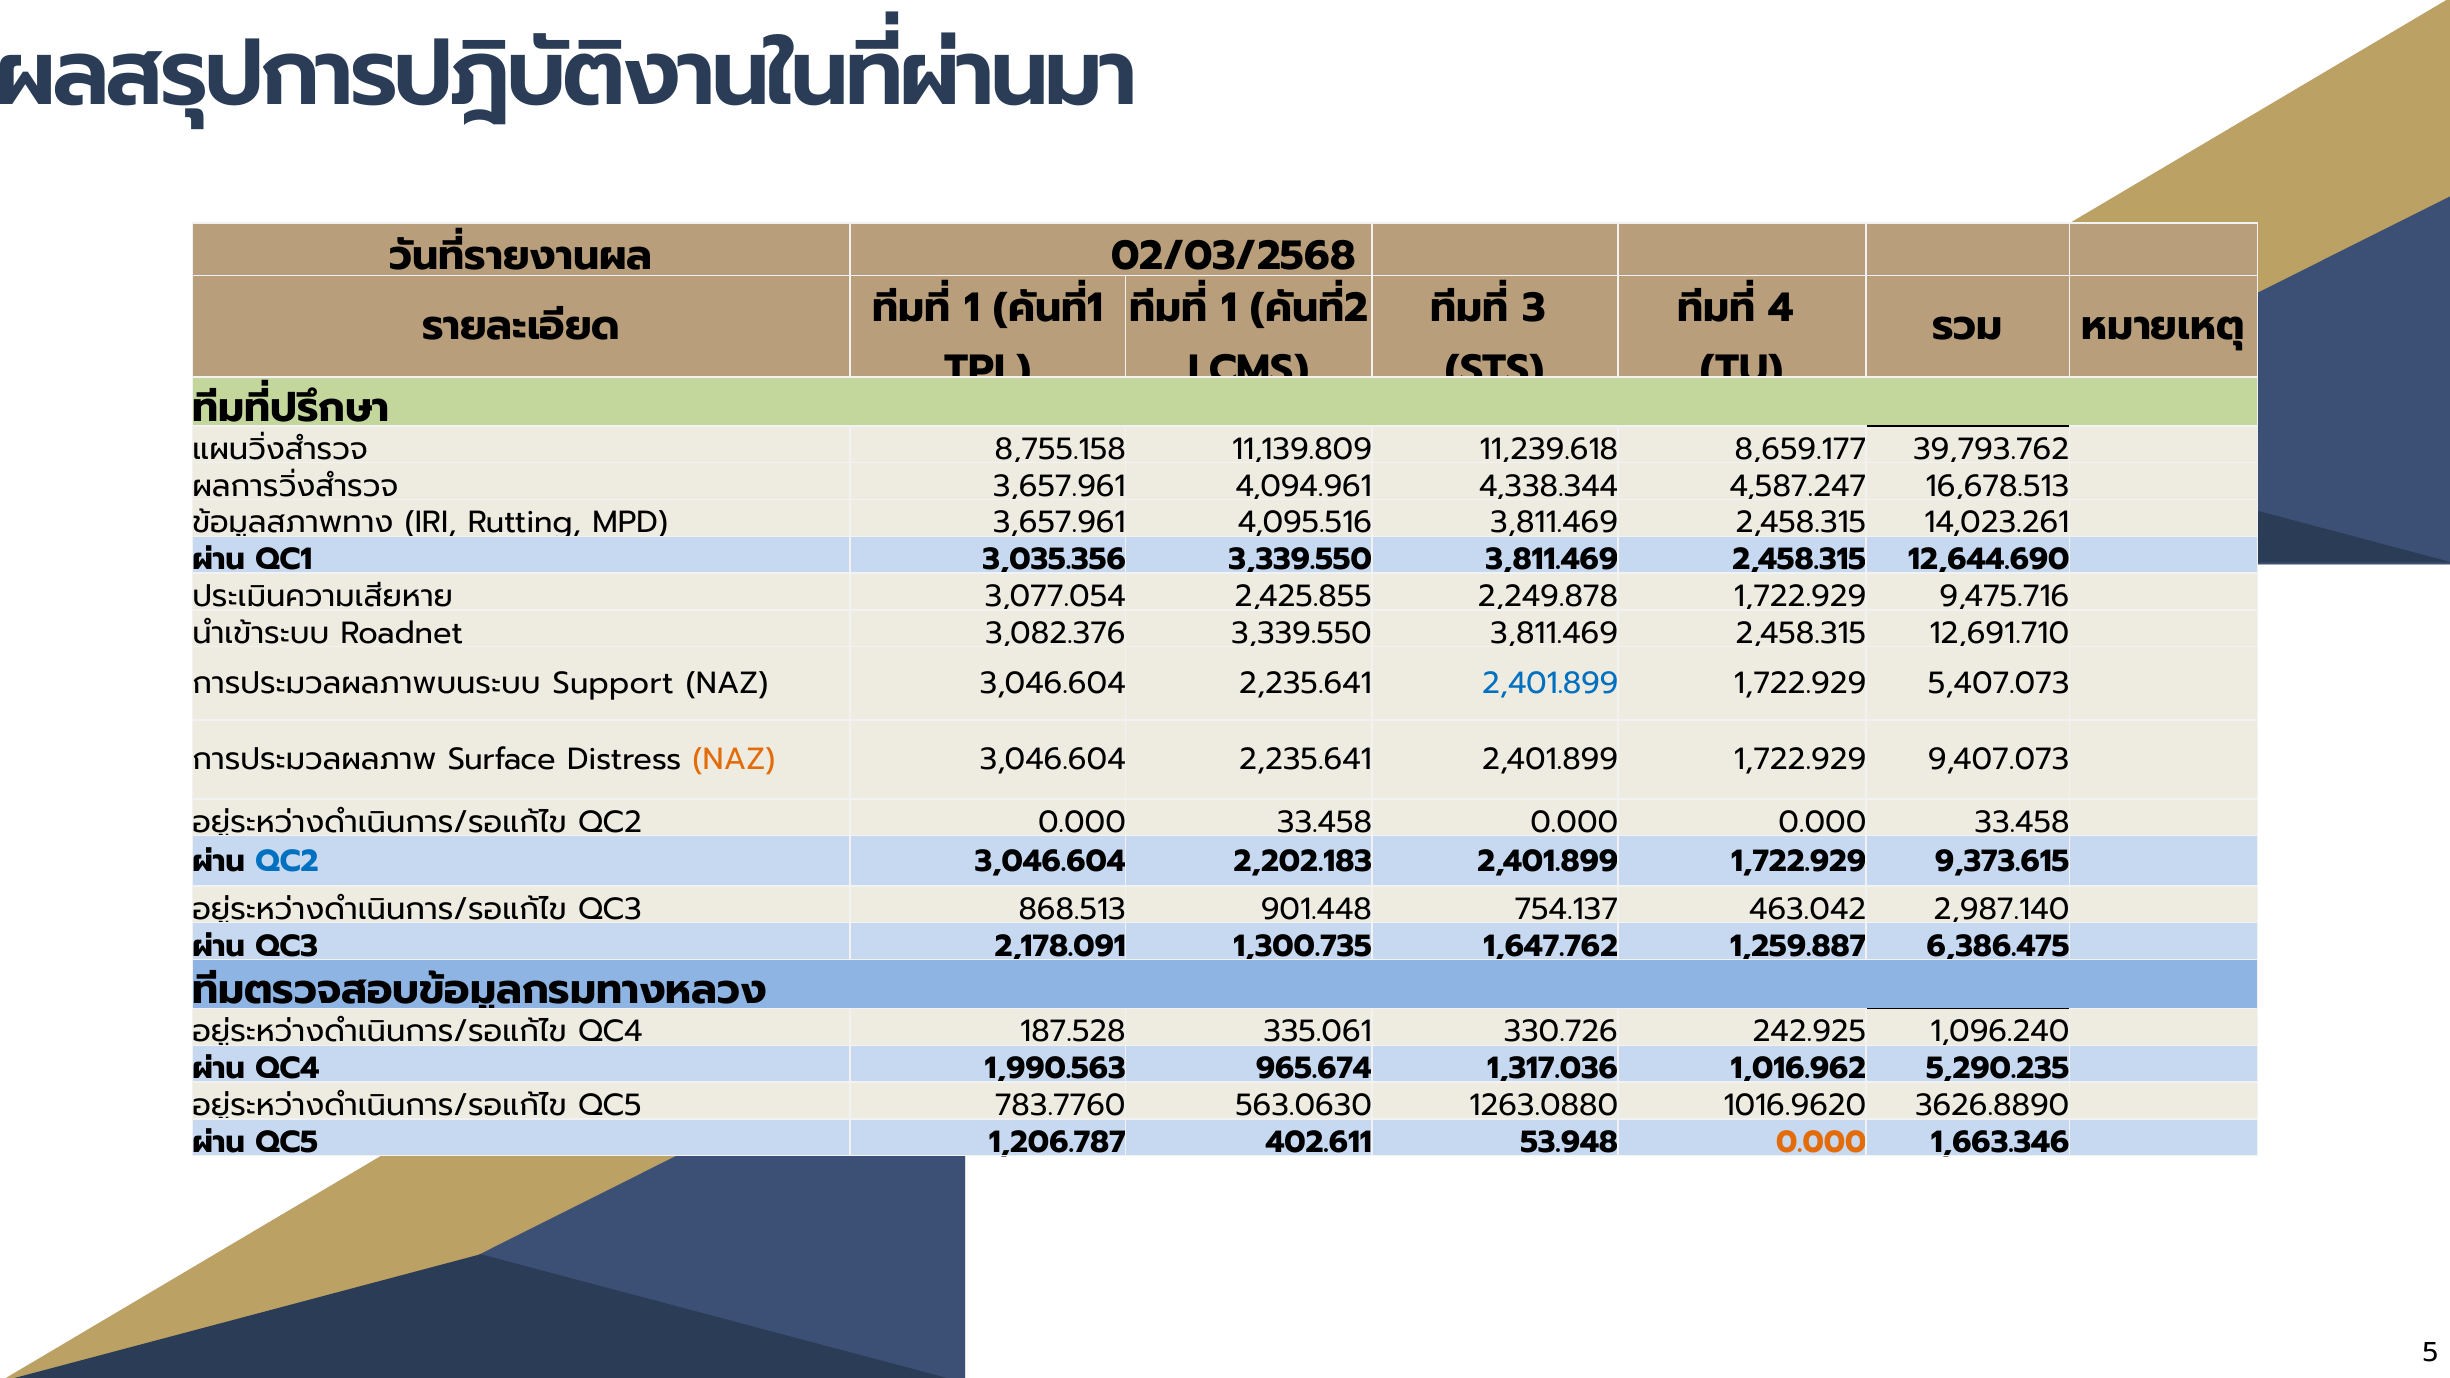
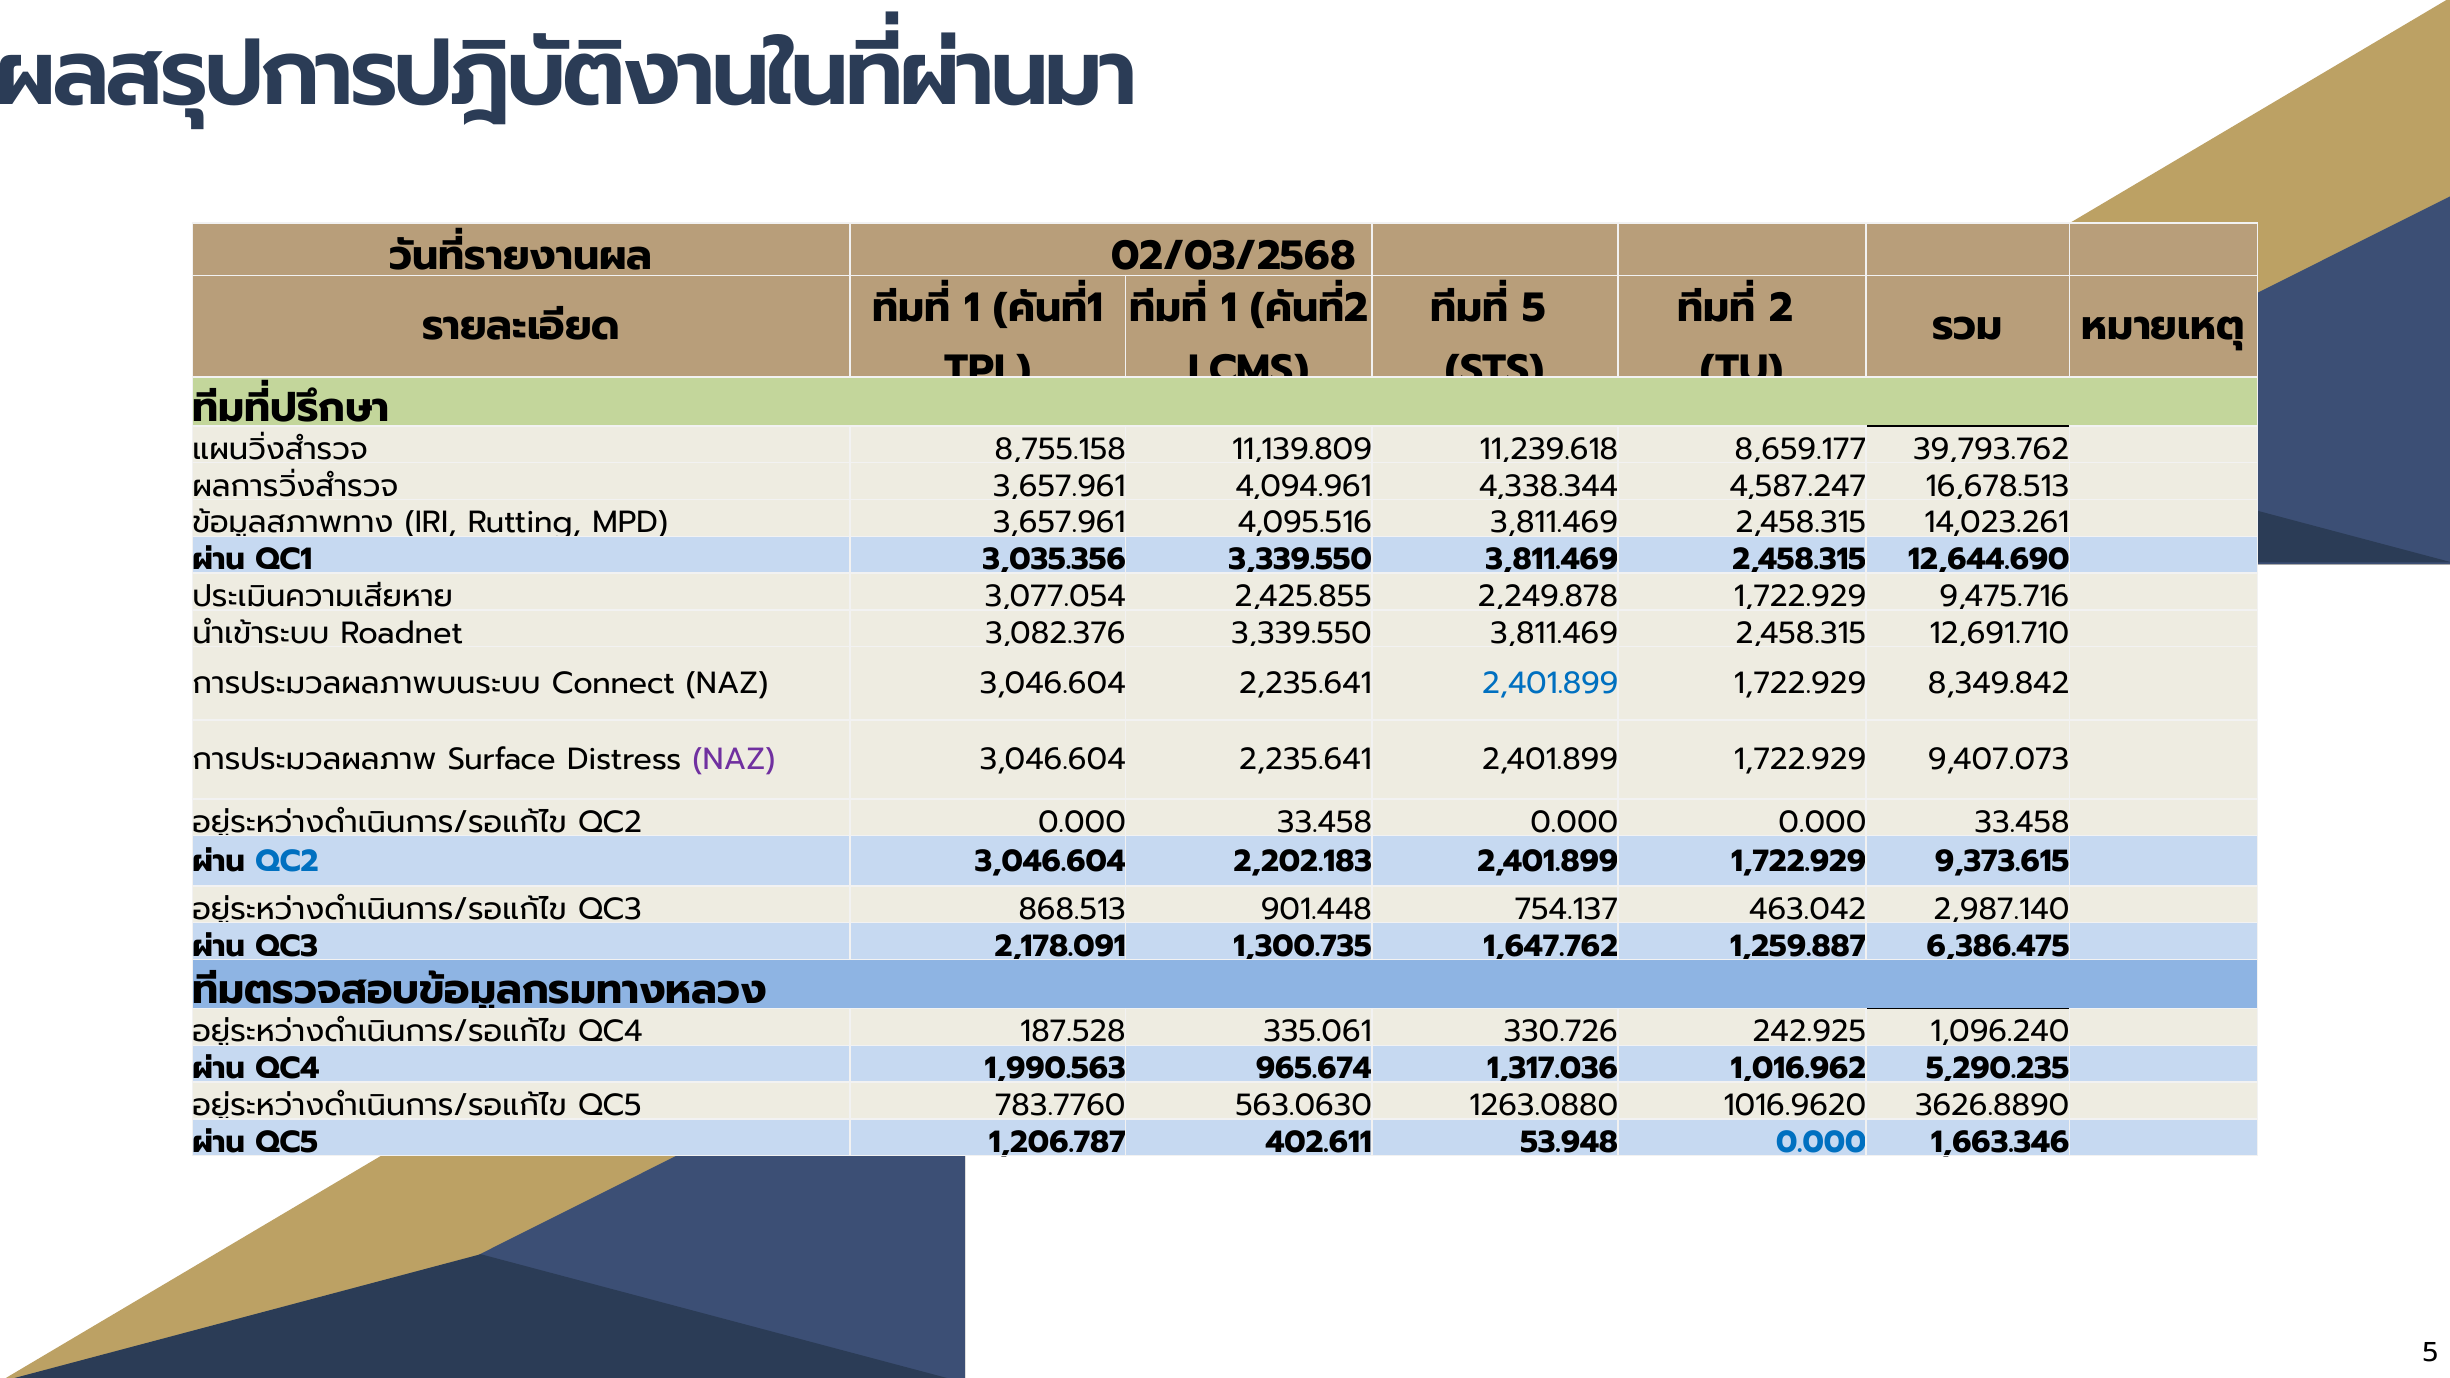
3: 3 -> 5 (1534, 308)
4: 4 -> 2 (1781, 308)
Support: Support -> Connect (613, 684)
5,407.073: 5,407.073 -> 8,349.842 (1999, 684)
NAZ colour: orange -> purple (734, 760)
0.000 colour: orange -> blue (1821, 1142)
